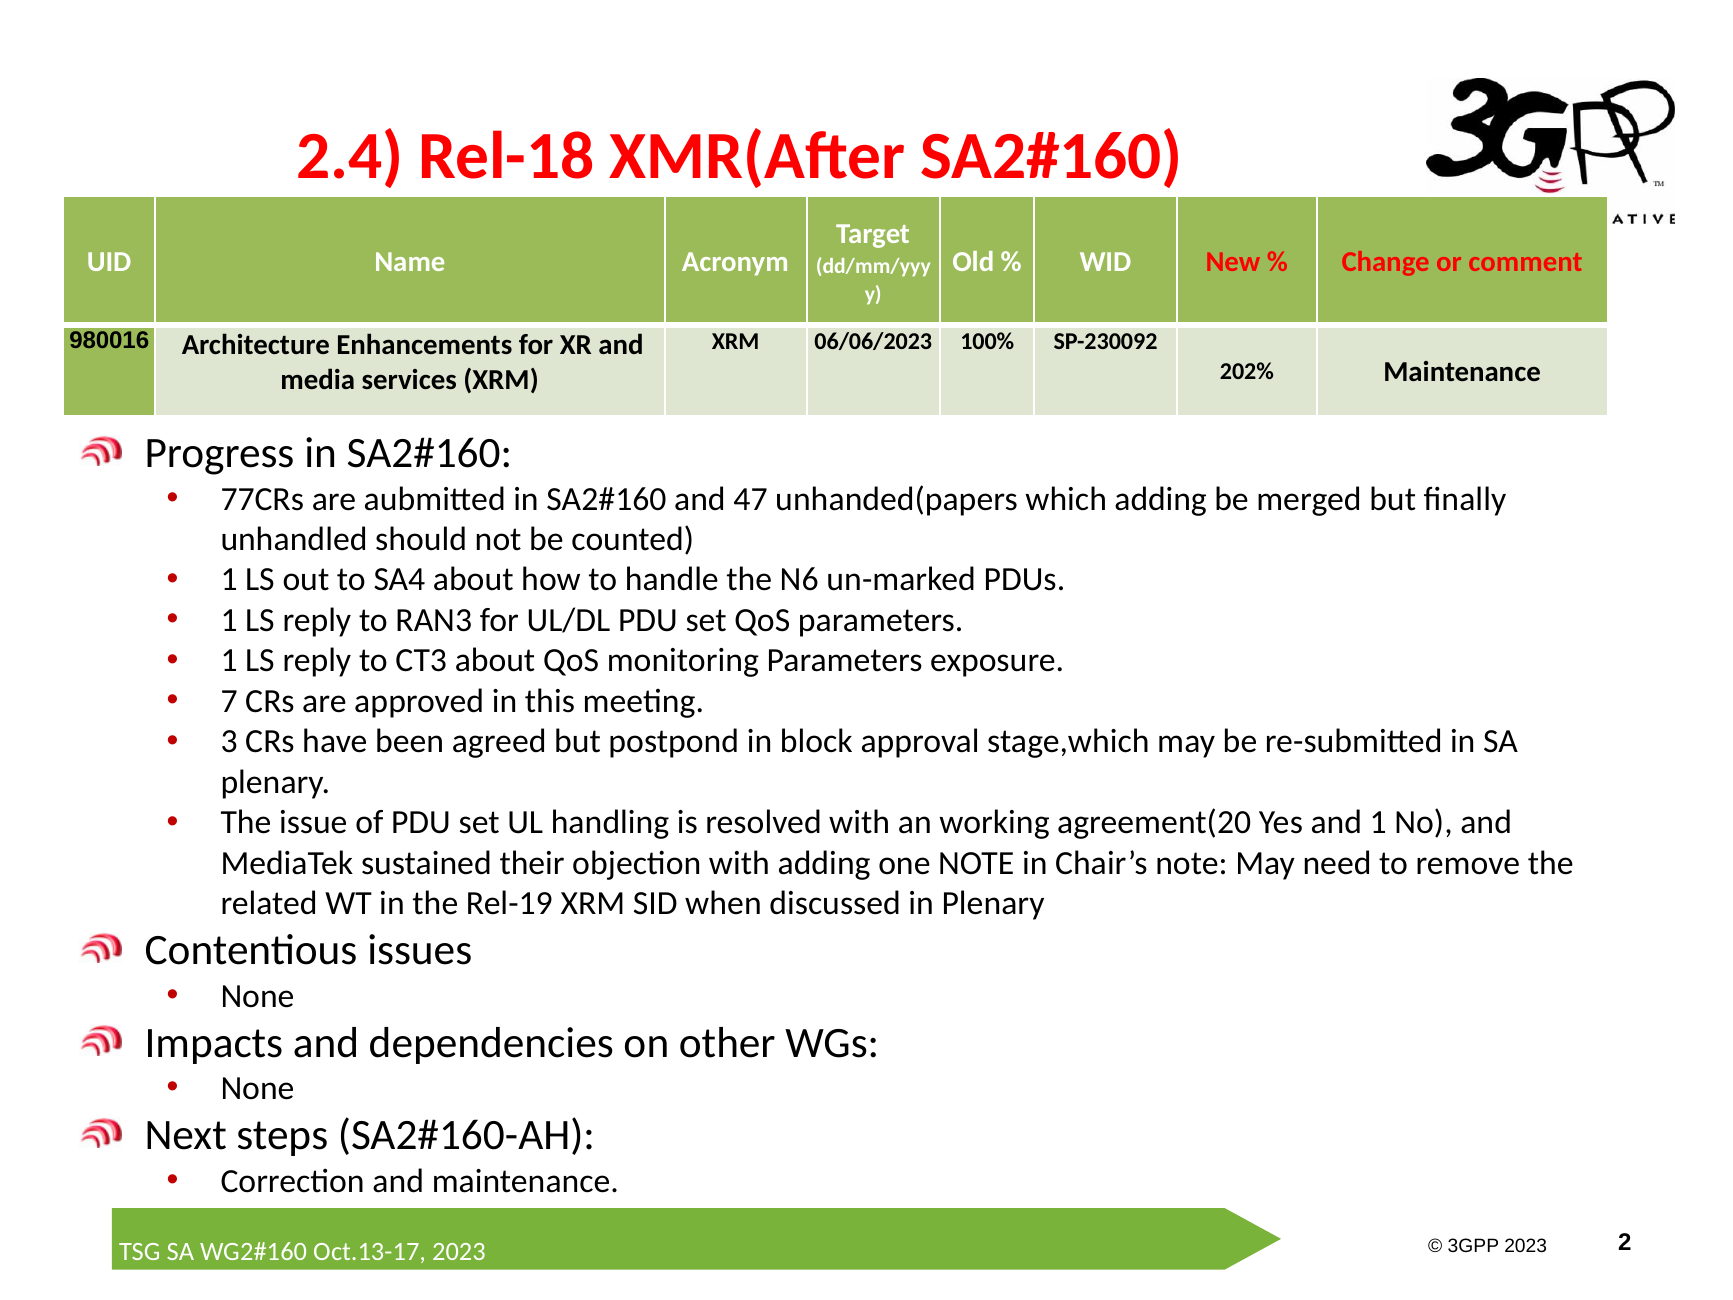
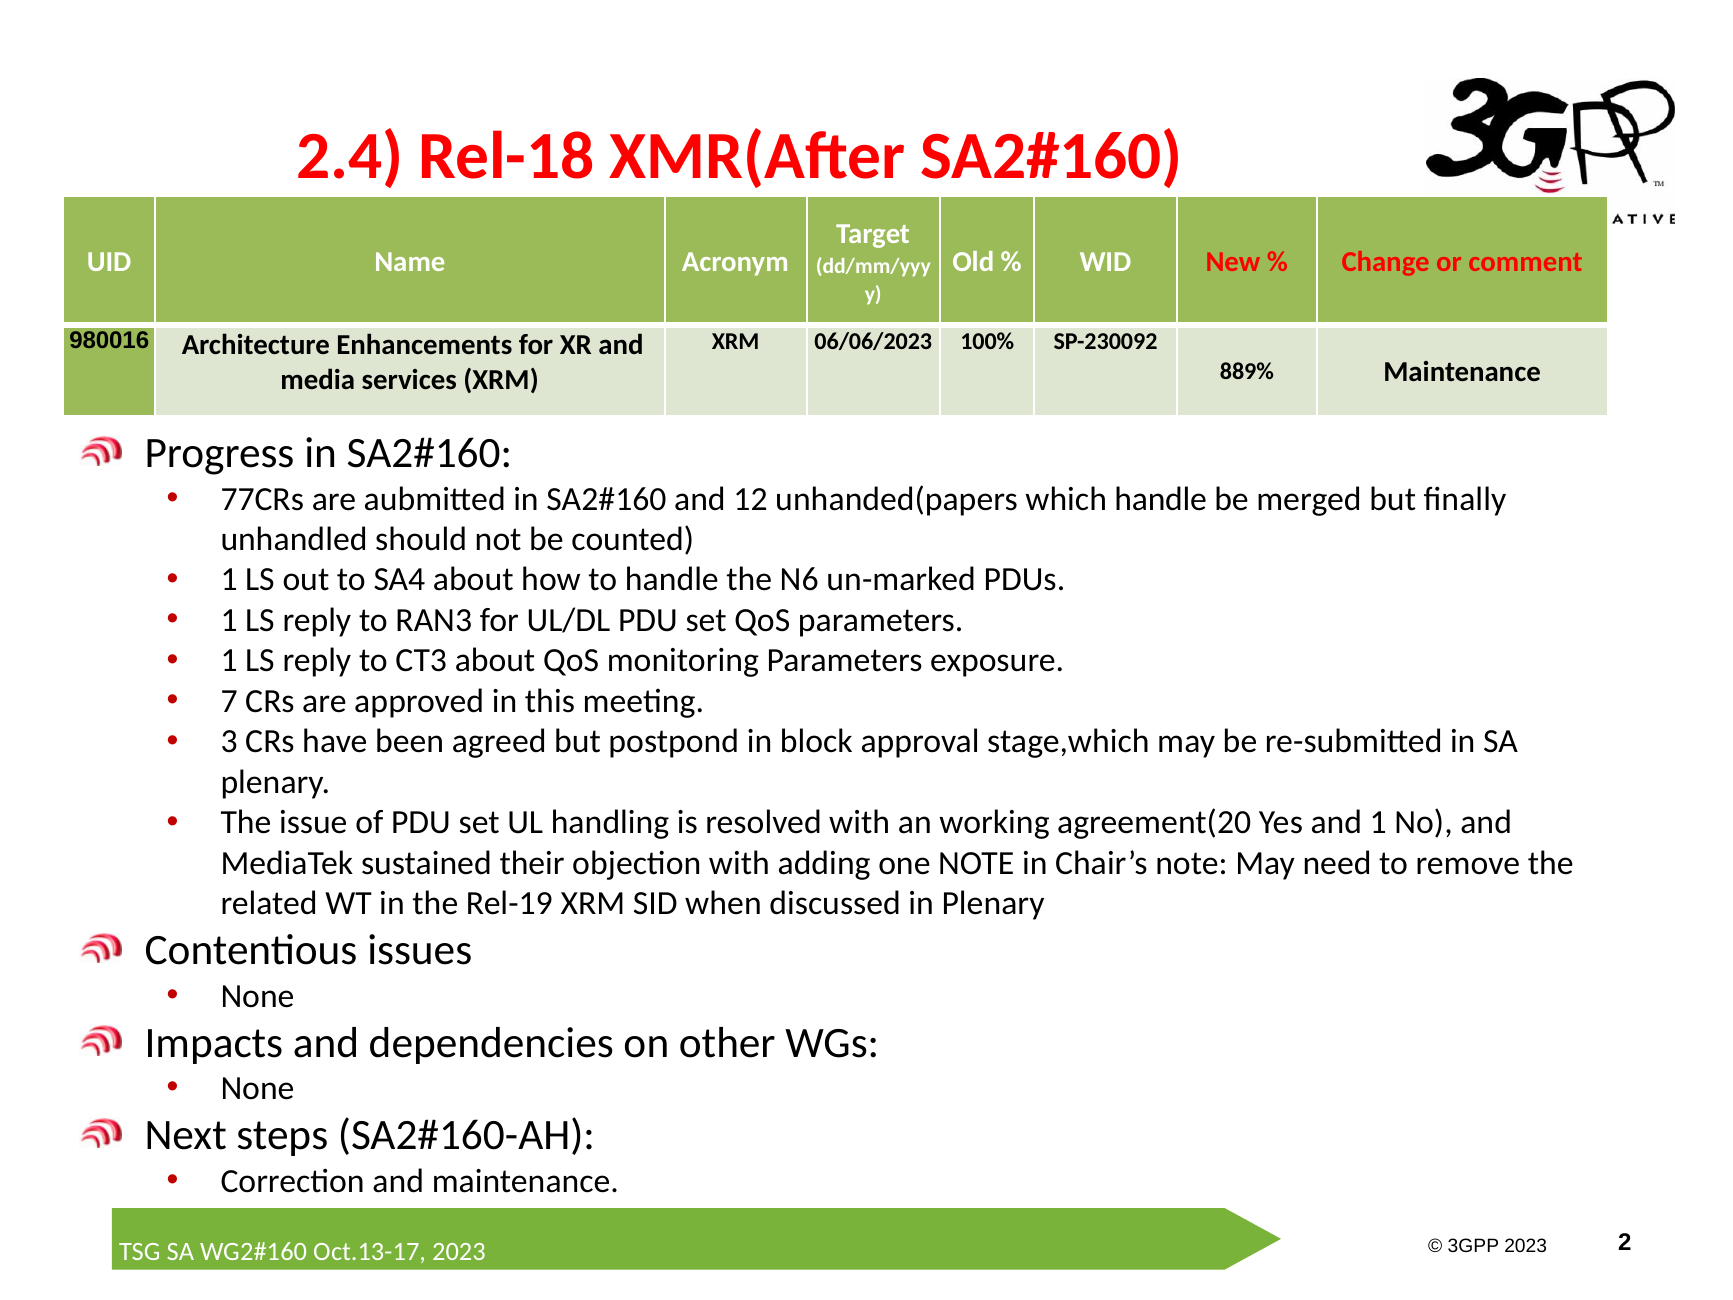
202%: 202% -> 889% (1247, 372)
47: 47 -> 12 (751, 499)
which adding: adding -> handle (1161, 499)
